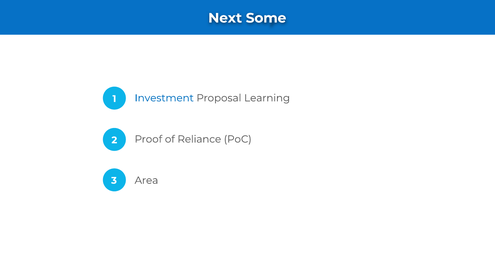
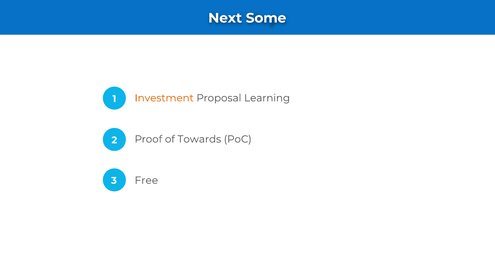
Investment colour: blue -> orange (164, 98)
Reliance: Reliance -> Towards (199, 139)
Area: Area -> Free (146, 181)
